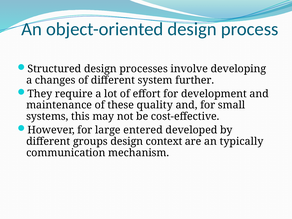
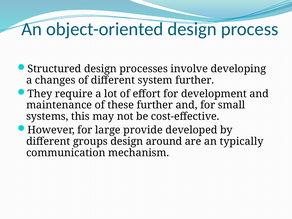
these quality: quality -> further (155, 105)
entered: entered -> provide (143, 130)
context: context -> around (164, 141)
